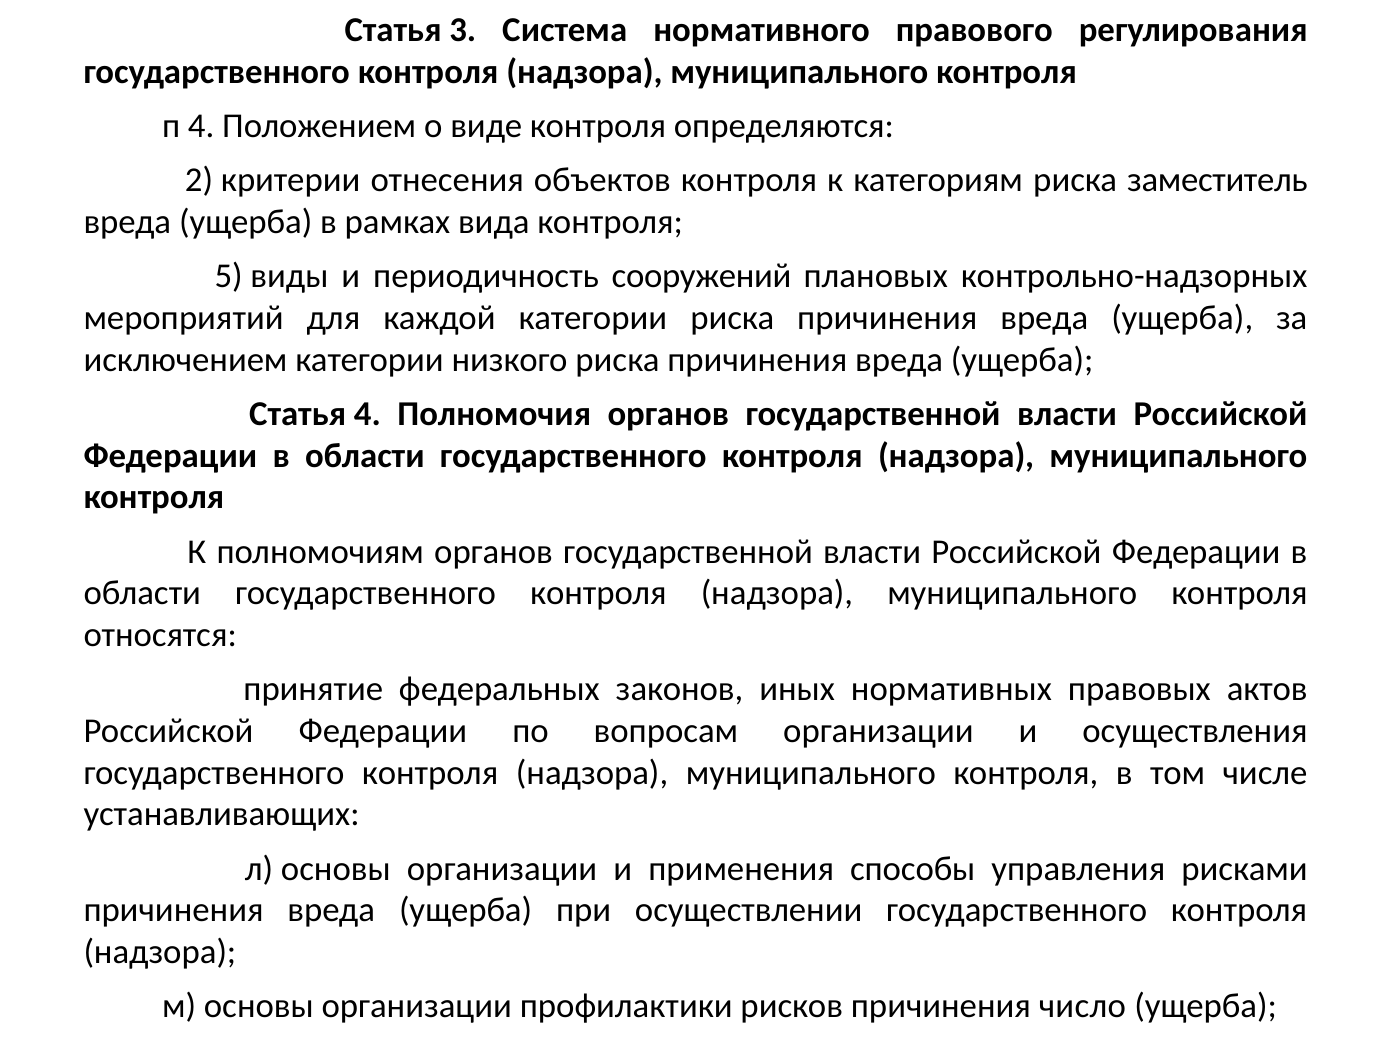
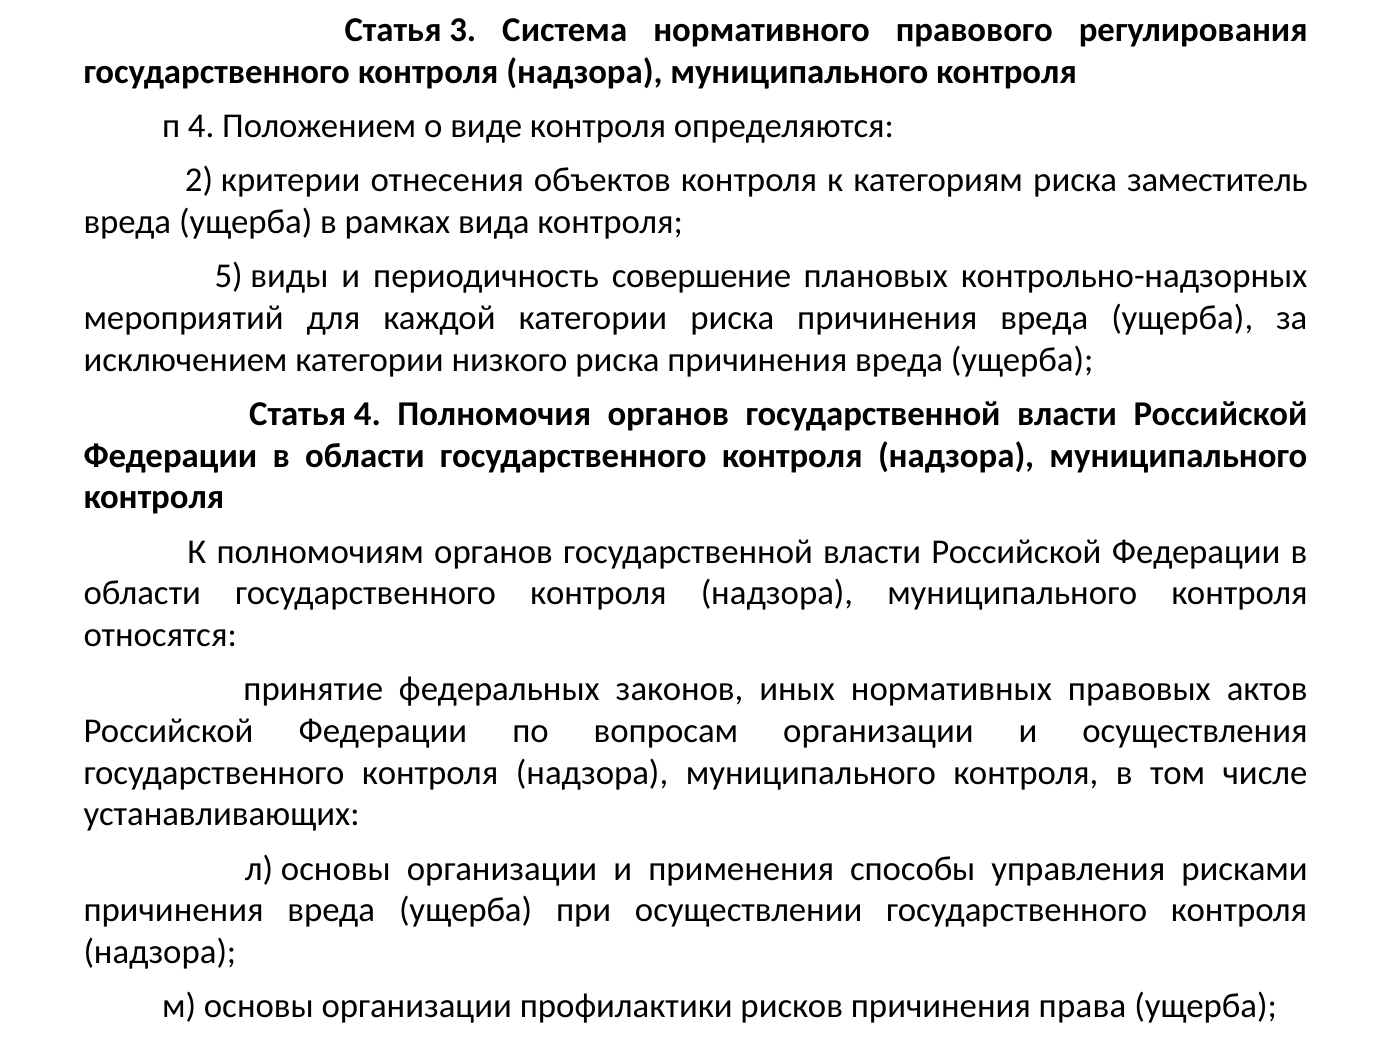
сооружений: сооружений -> совершение (702, 276)
число: число -> права (1082, 1006)
